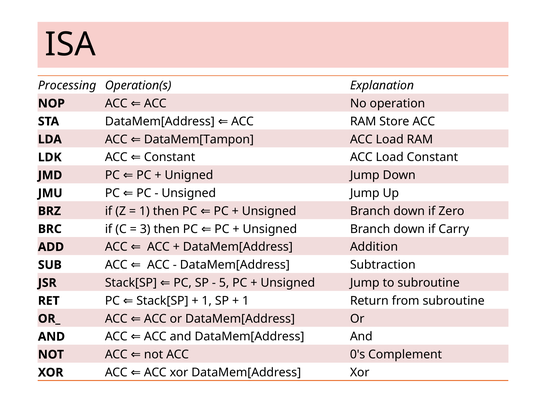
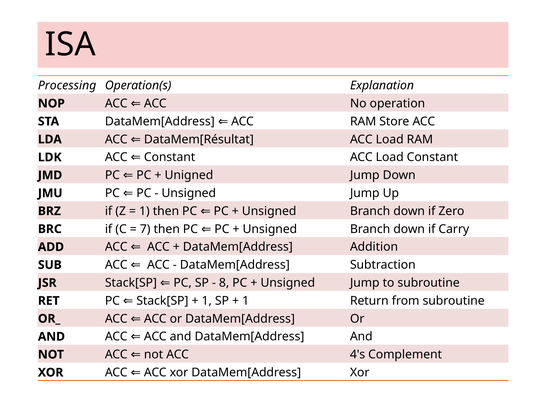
DataMem[Tampon: DataMem[Tampon -> DataMem[Résultat (199, 139)
3: 3 -> 7 (145, 229)
5: 5 -> 8 (224, 282)
0's: 0's -> 4's (358, 354)
